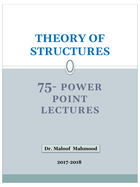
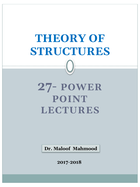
75-: 75- -> 27- (47, 86)
